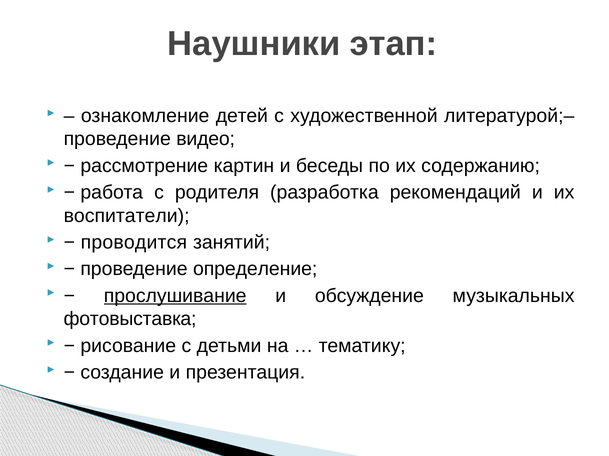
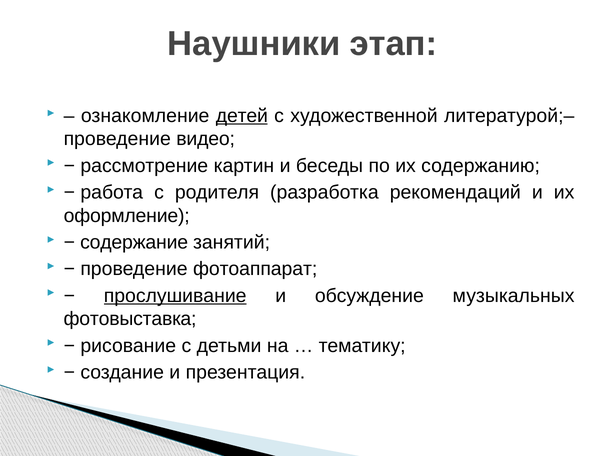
детей underline: none -> present (242, 116)
воспитатели: воспитатели -> оформление (127, 216)
проводится: проводится -> содержание (134, 243)
определение: определение -> фотоаппарат (255, 269)
